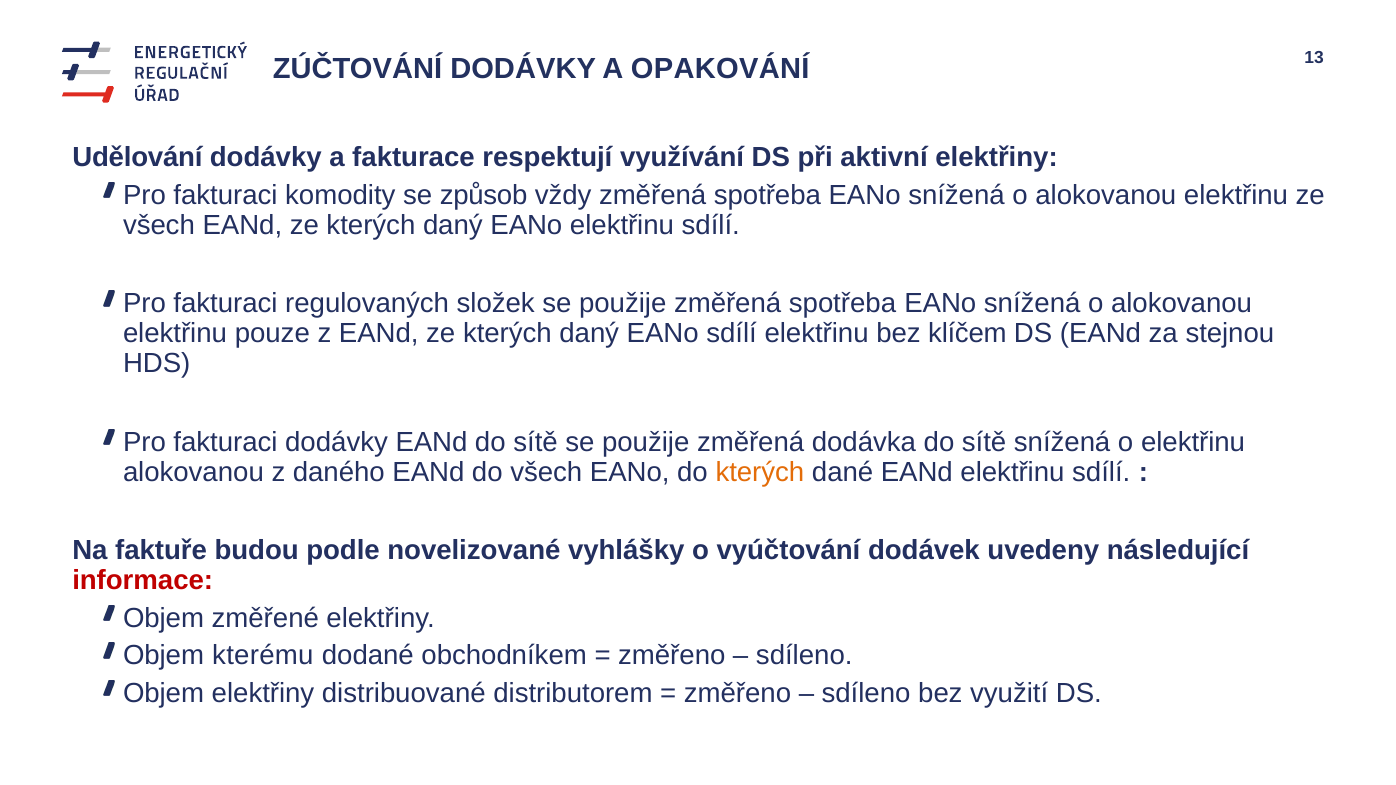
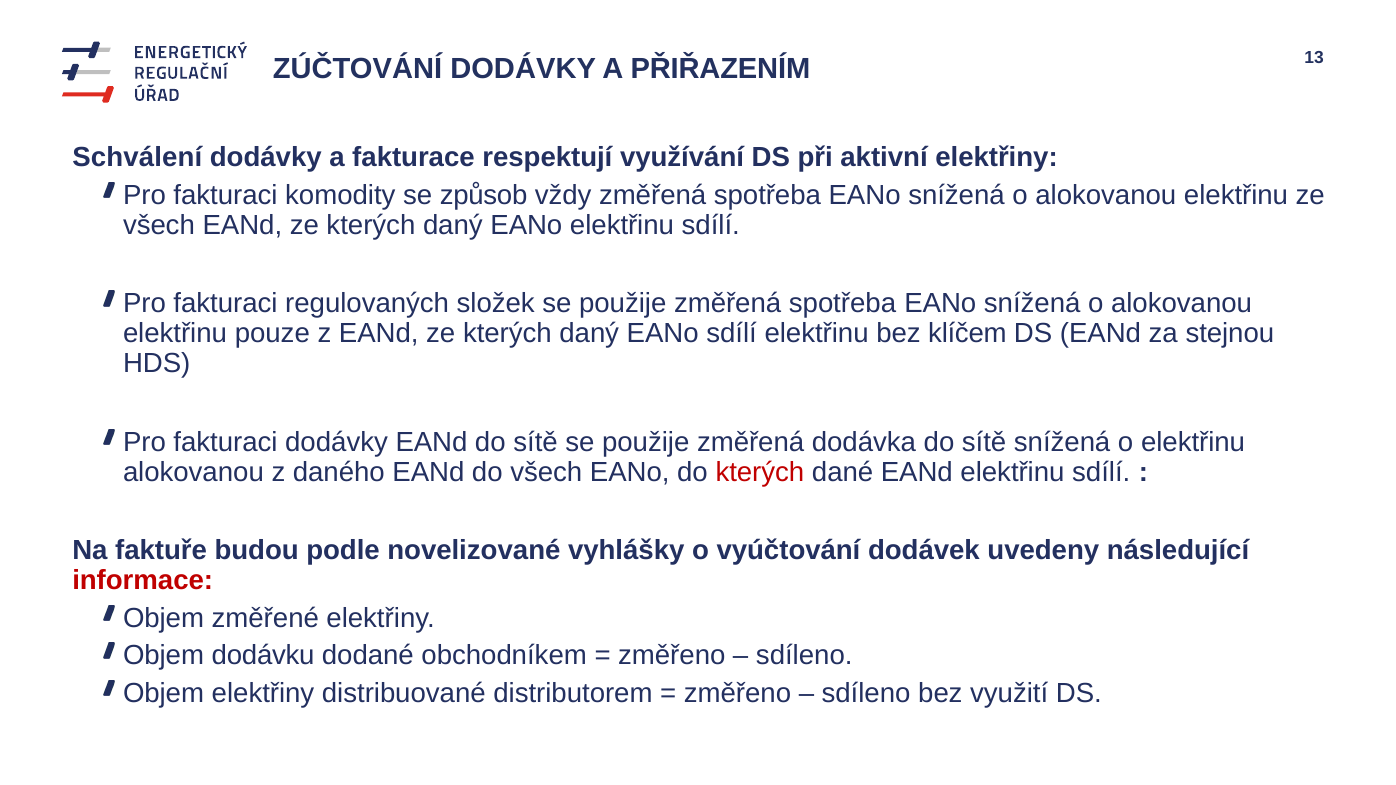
OPAKOVÁNÍ: OPAKOVÁNÍ -> PŘIŘAZENÍM (720, 69)
Udělování: Udělování -> Schválení (137, 158)
kterých colour: orange -> red (760, 472)
kterému: kterému -> dodávku (263, 656)
